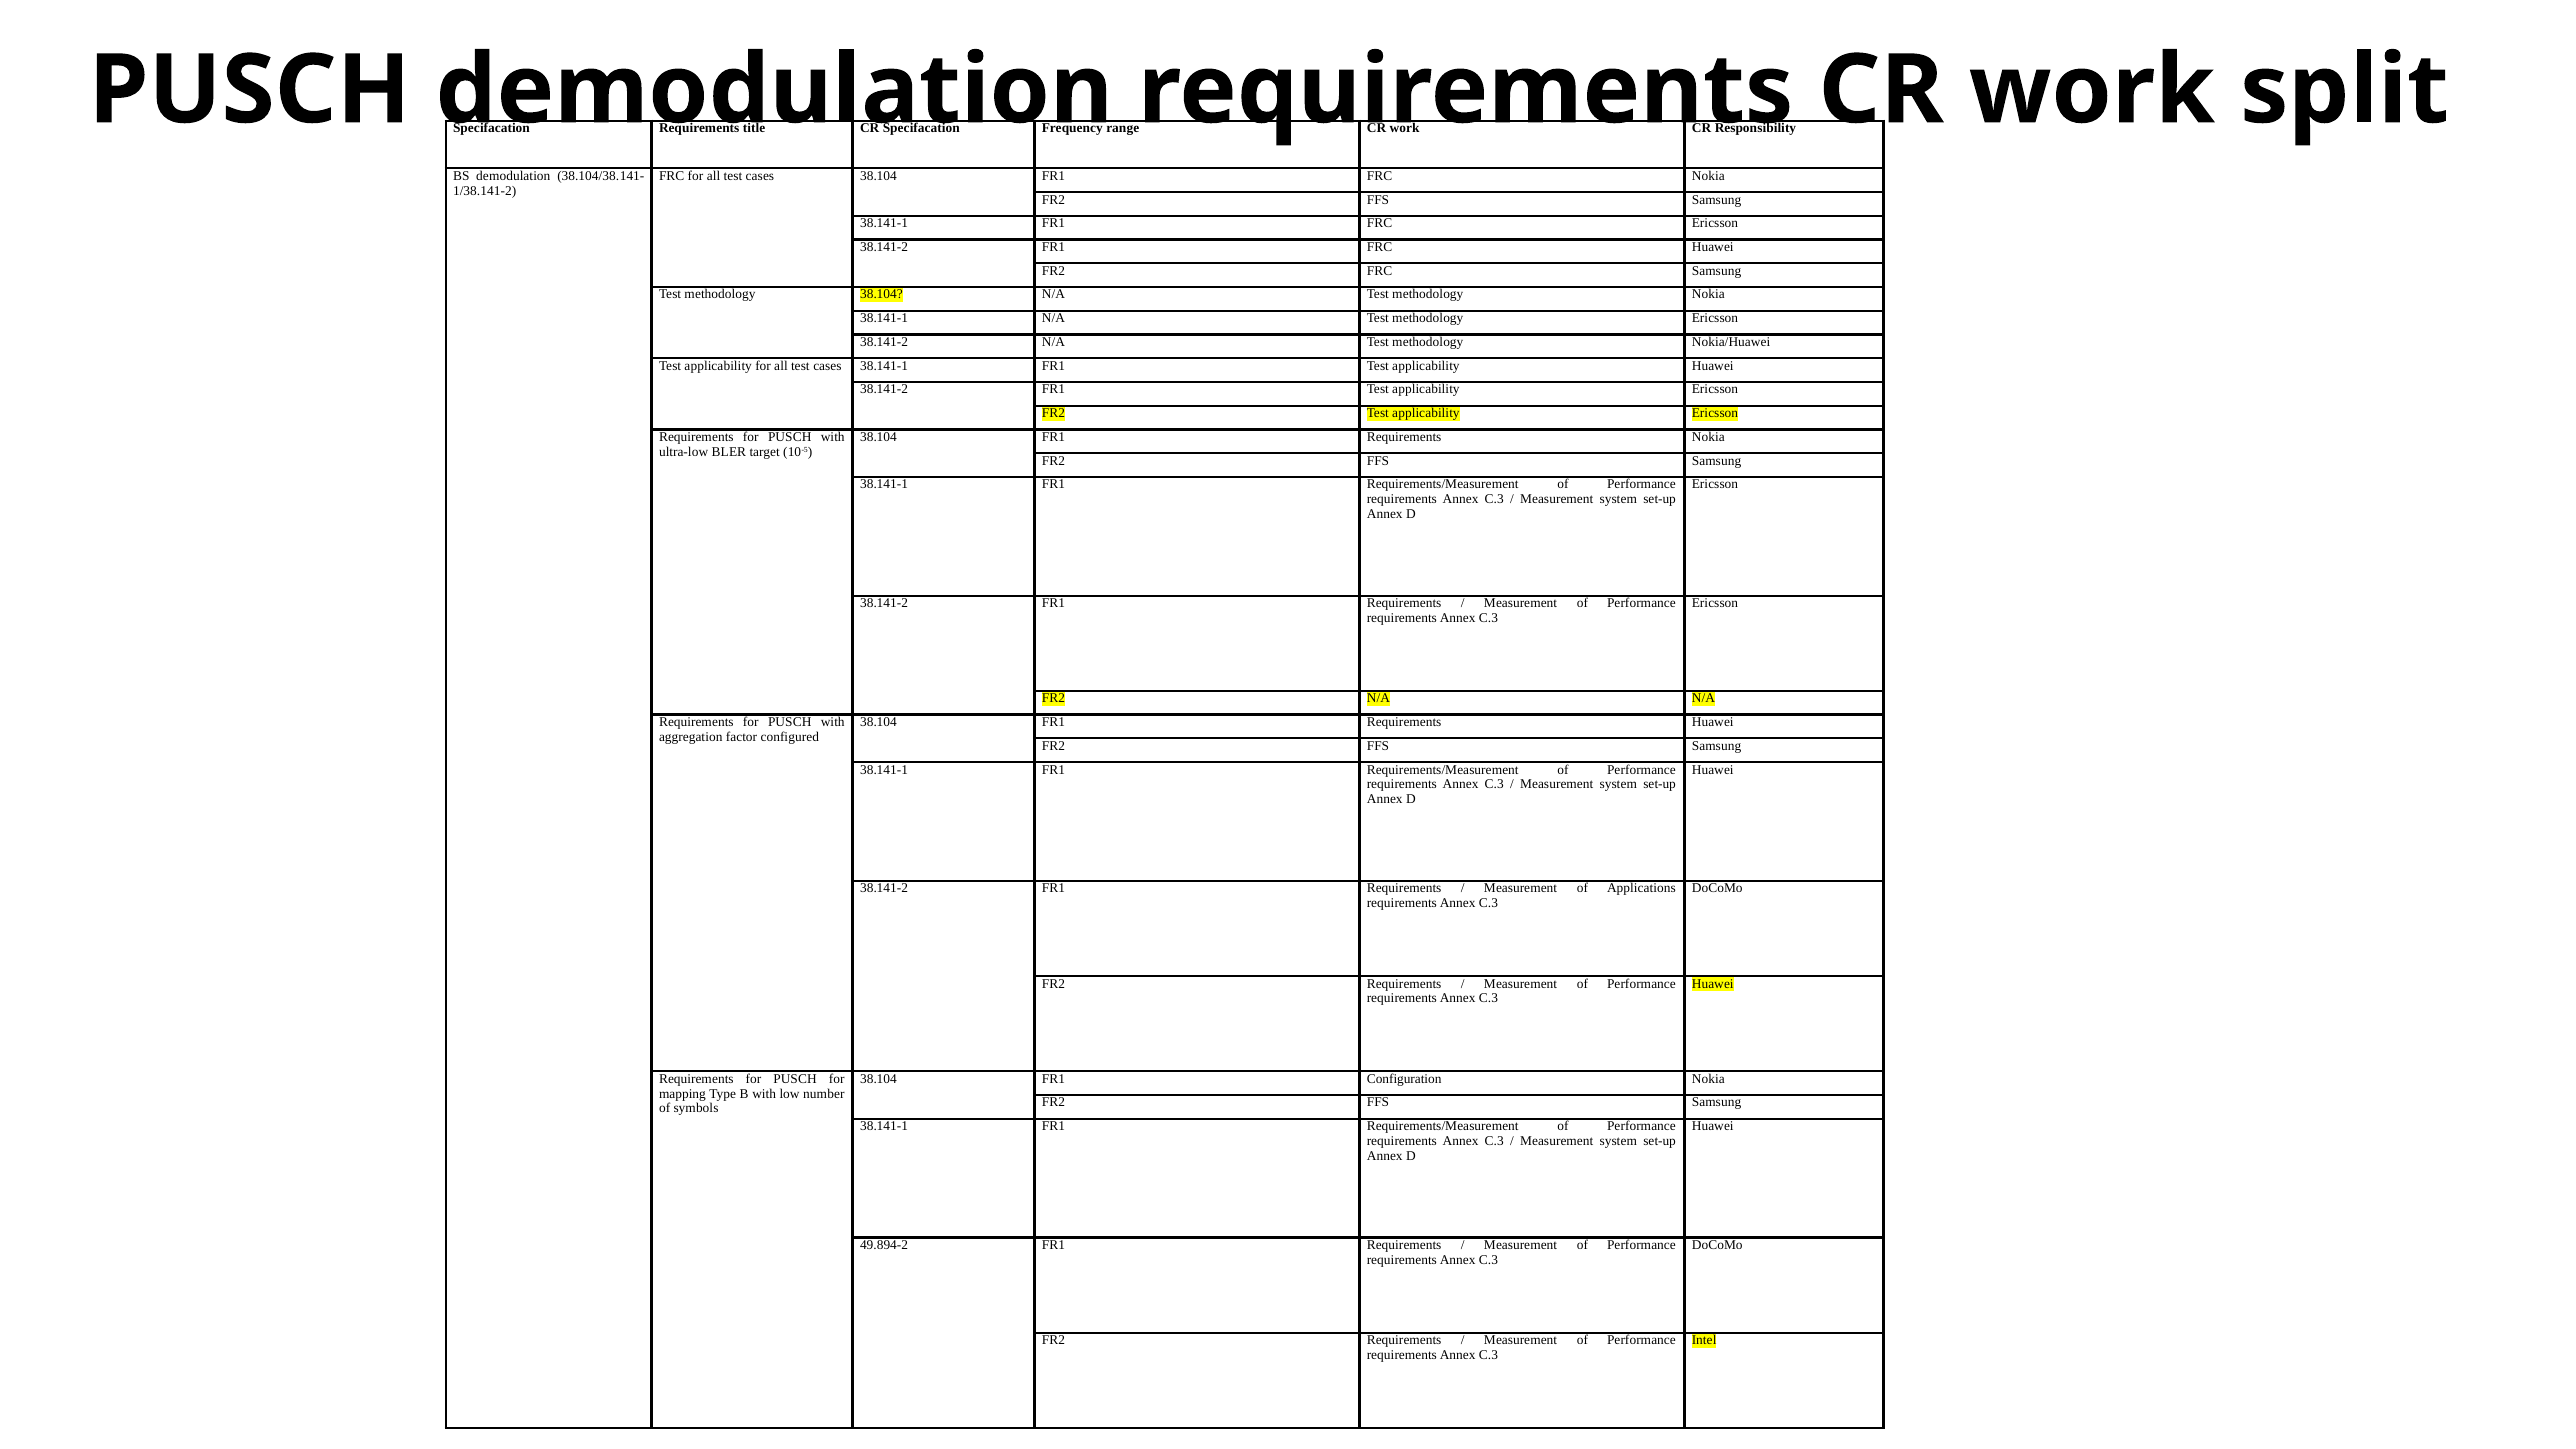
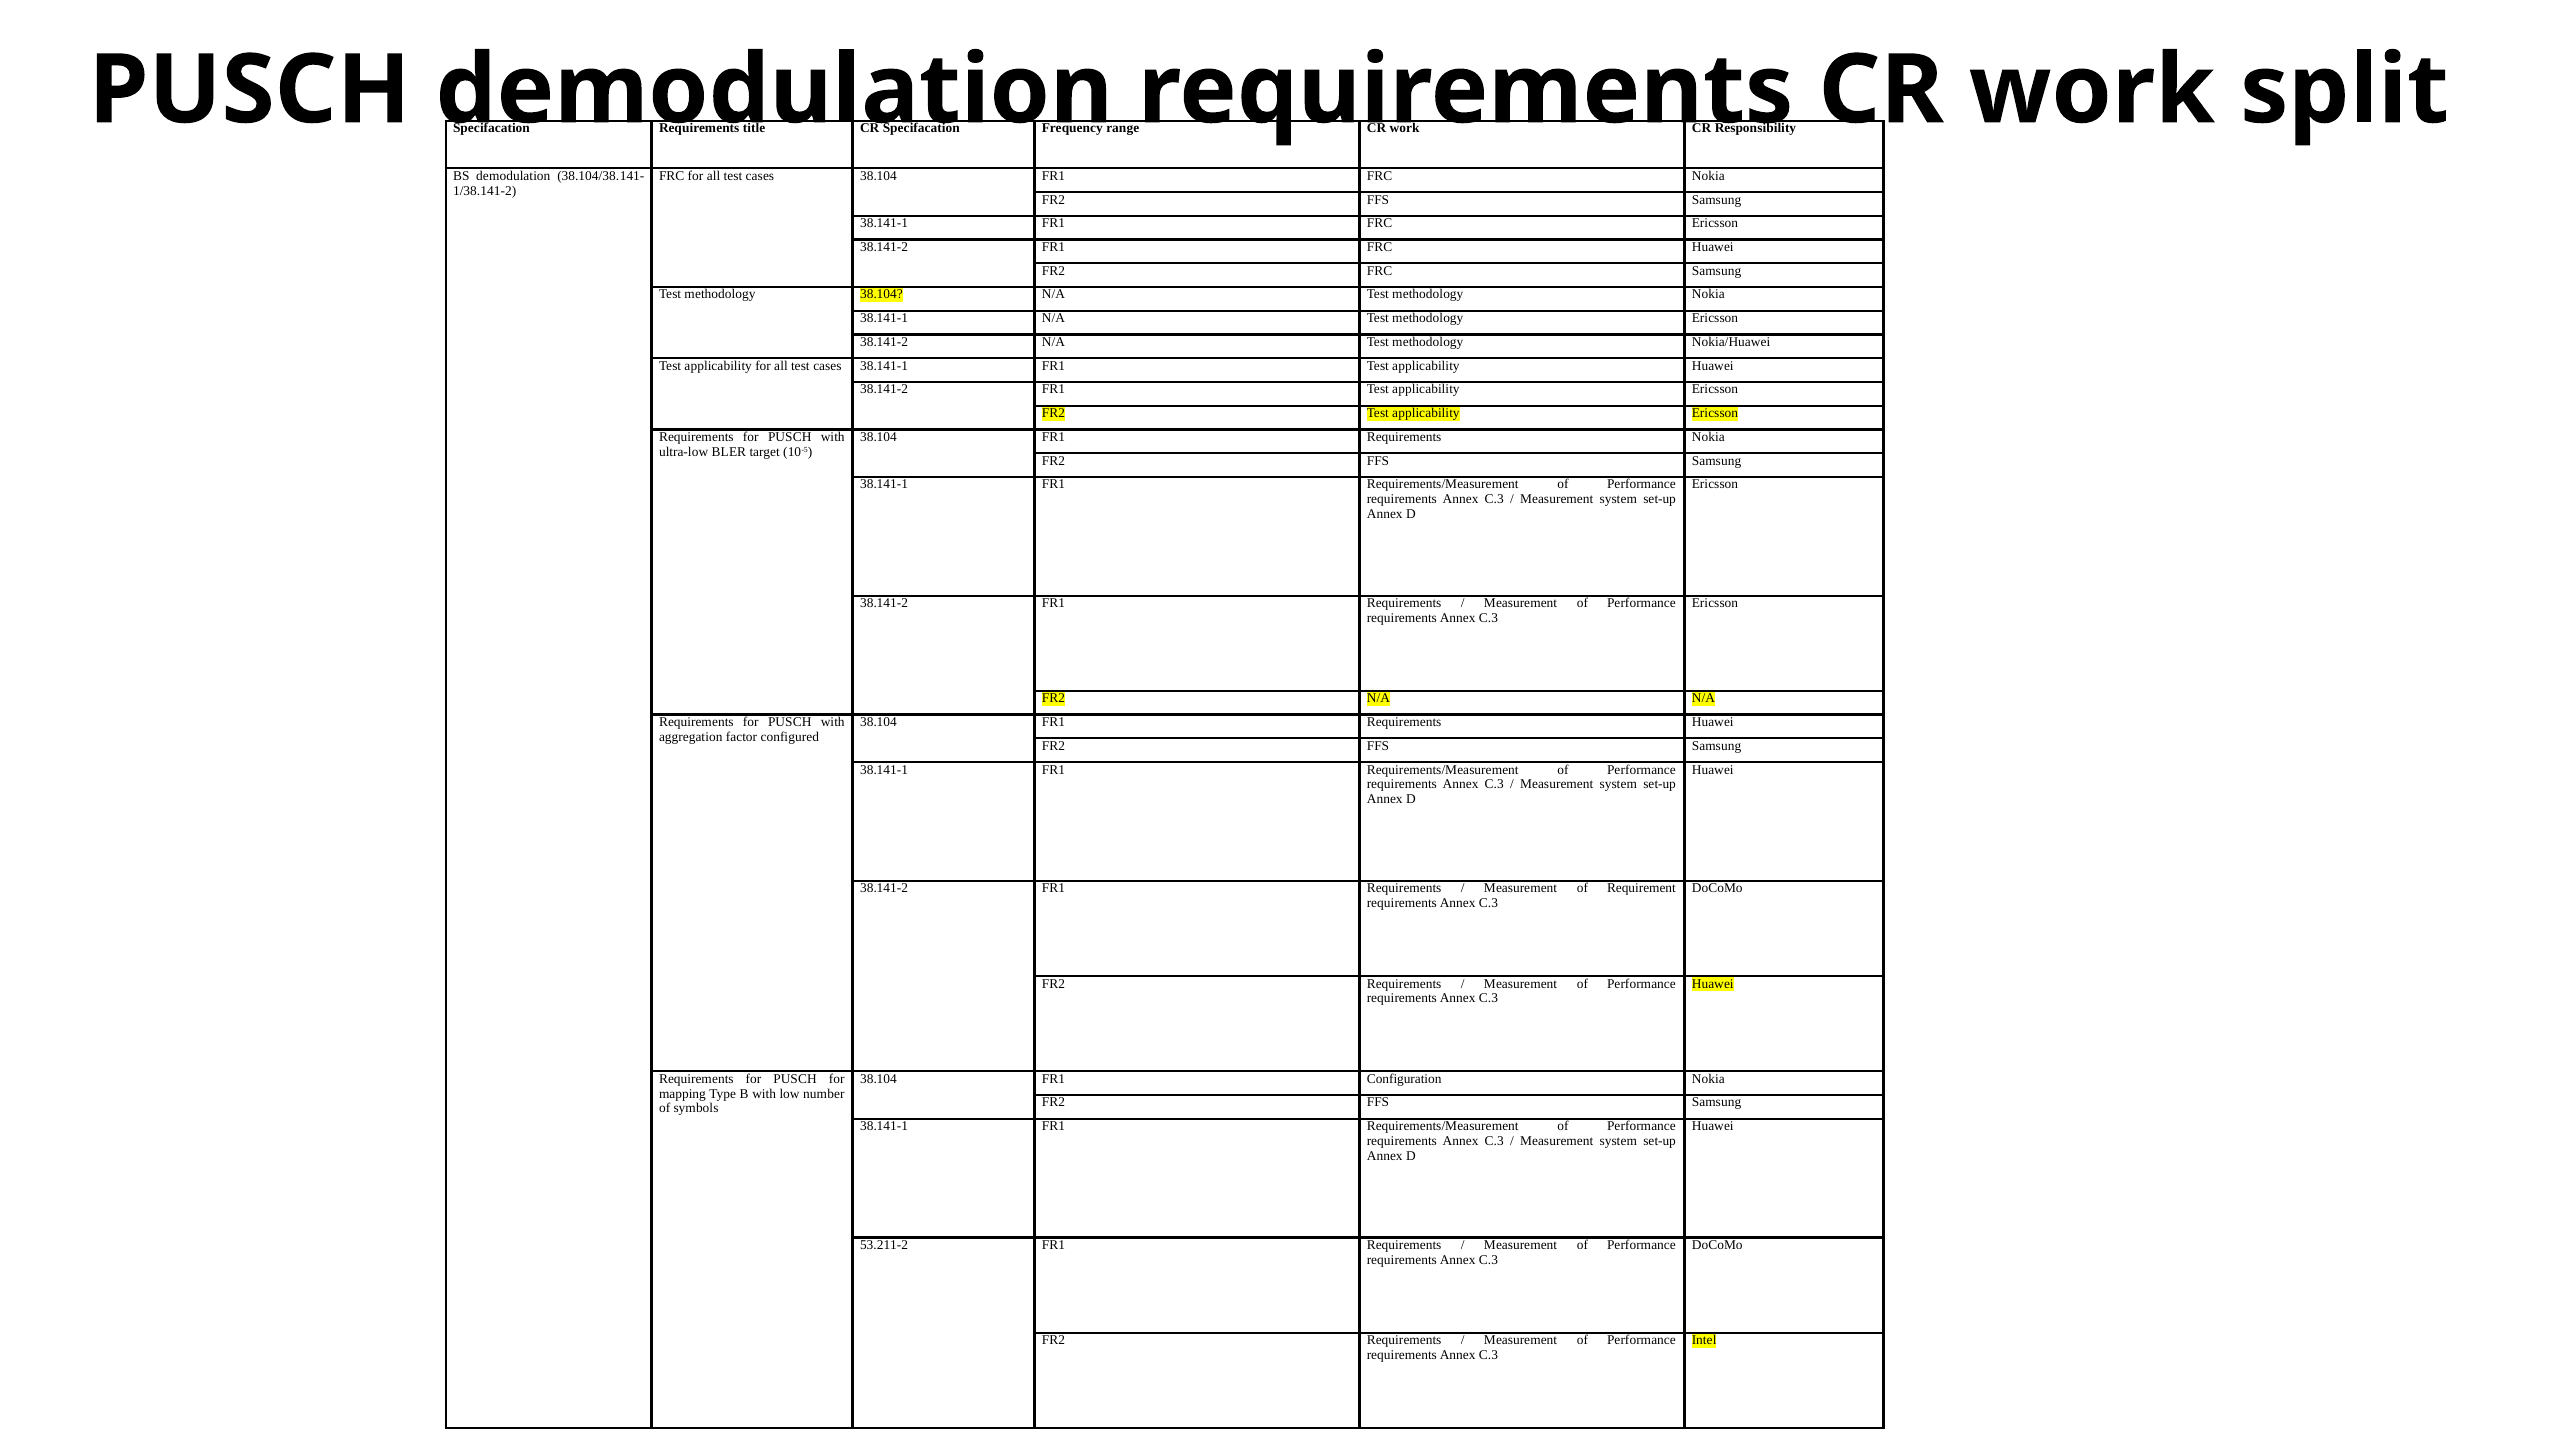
Applications: Applications -> Requirement (1641, 888)
49.894-2: 49.894-2 -> 53.211-2 (884, 1245)
